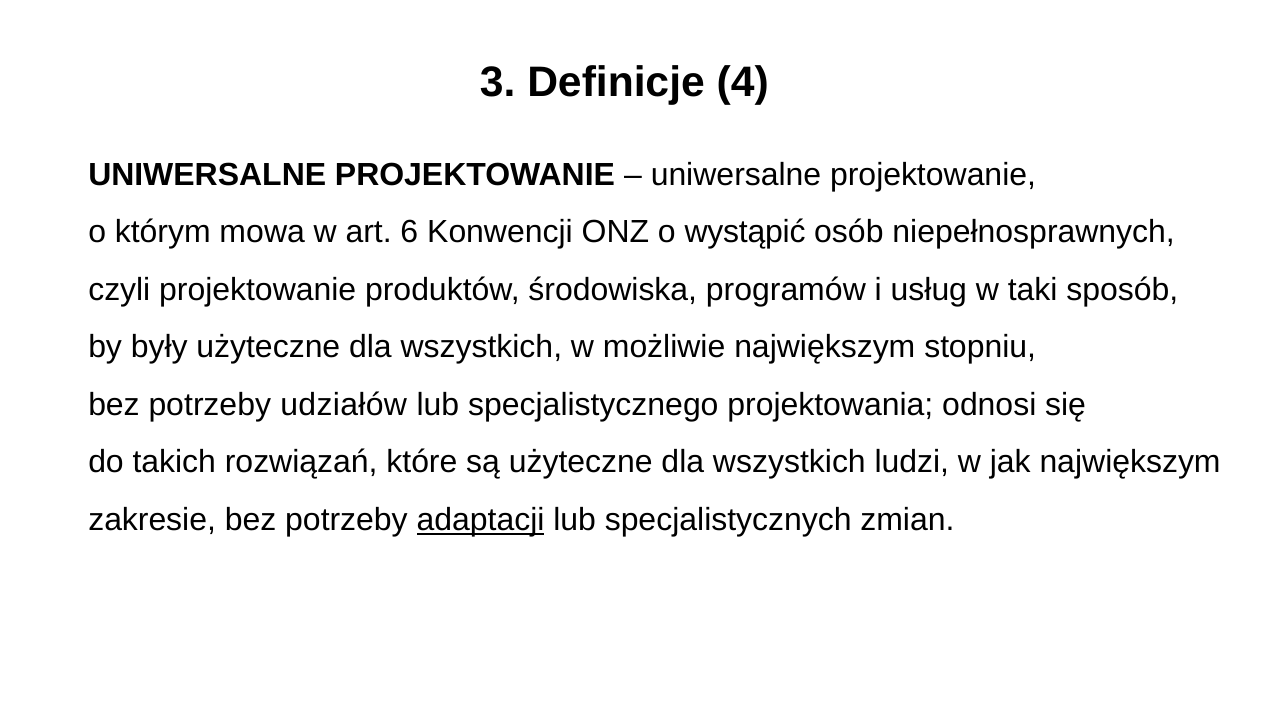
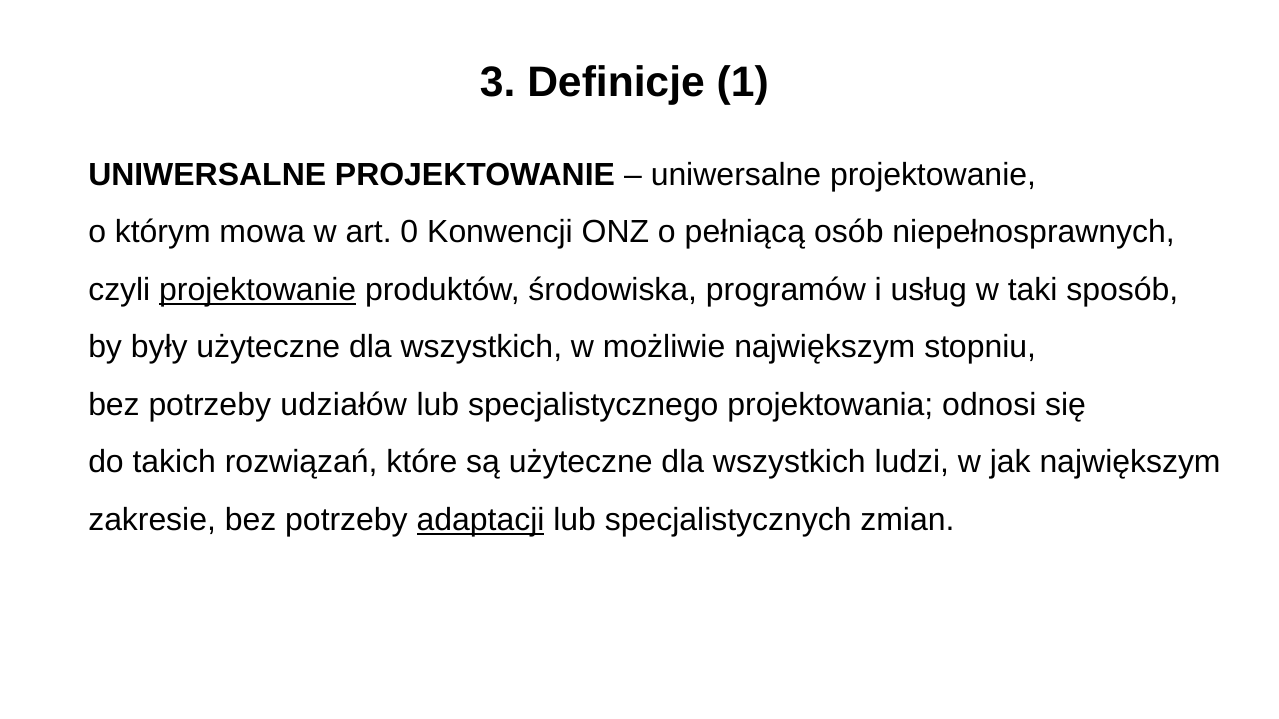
4: 4 -> 1 (743, 82)
6: 6 -> 0 (409, 233)
wystąpić: wystąpić -> pełniącą (745, 233)
projektowanie underline: none -> present (258, 290)
